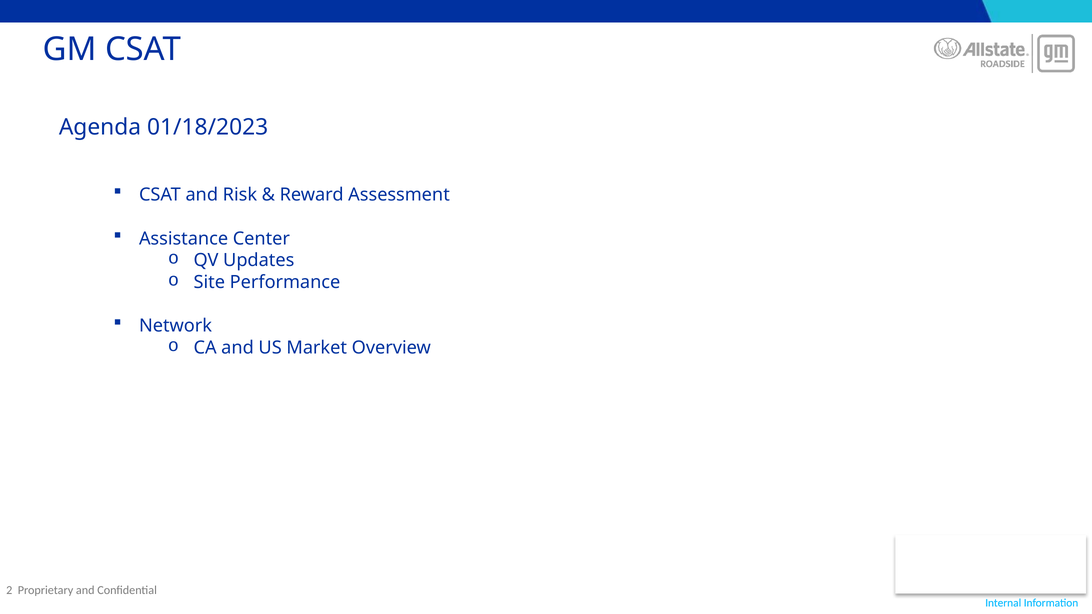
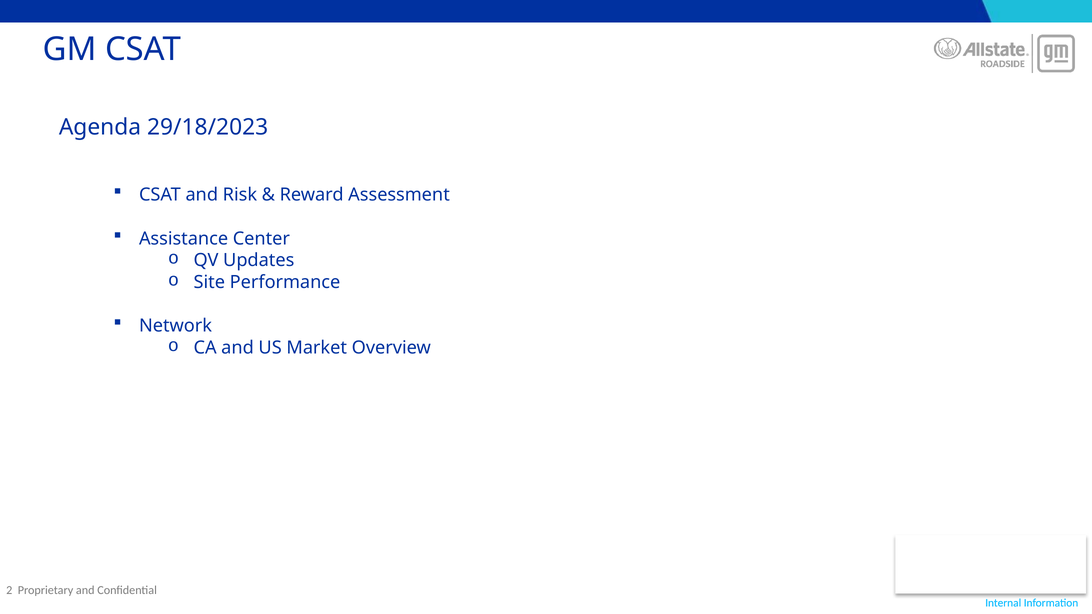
01/18/2023: 01/18/2023 -> 29/18/2023 (208, 127)
